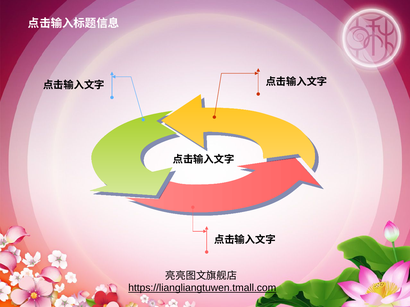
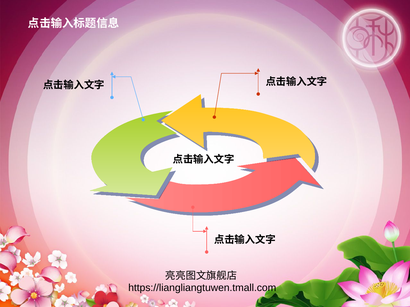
https://liangliangtuwen.tmall.com underline: present -> none (202, 288)
